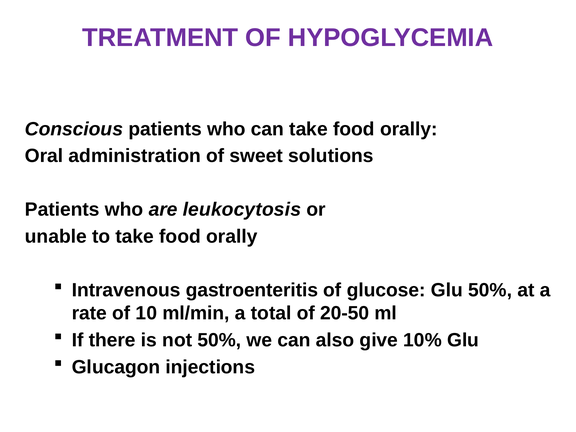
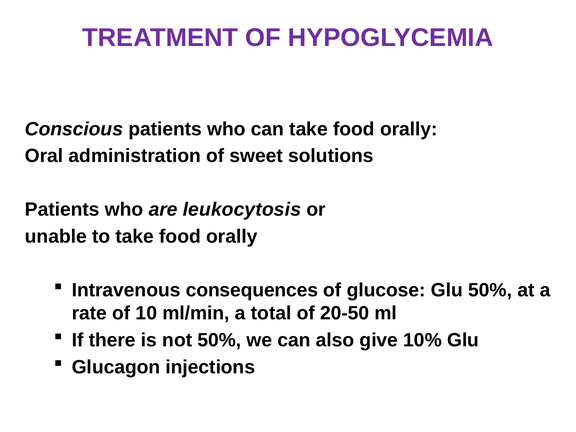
gastroenteritis: gastroenteritis -> consequences (252, 290)
